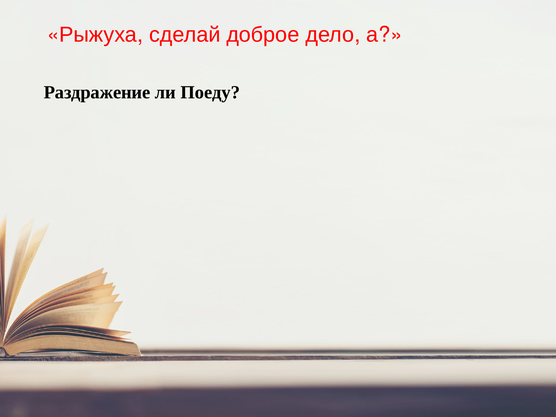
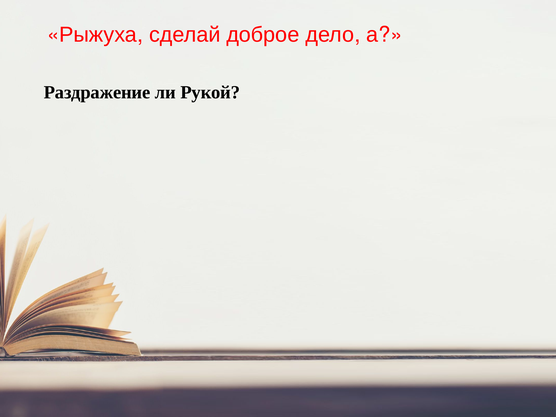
Поеду: Поеду -> Рукой (210, 92)
